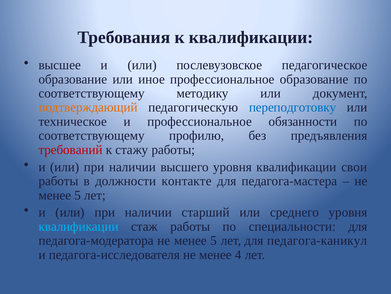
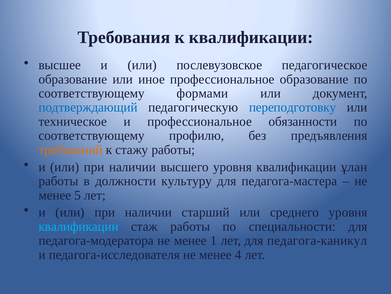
методику: методику -> формами (202, 93)
подтверждающий colour: orange -> blue (88, 107)
требований colour: red -> orange (71, 149)
свои: свои -> ұлан (354, 167)
контакте: контакте -> культуру (187, 181)
педагога-модератора не менее 5: 5 -> 1 (214, 240)
